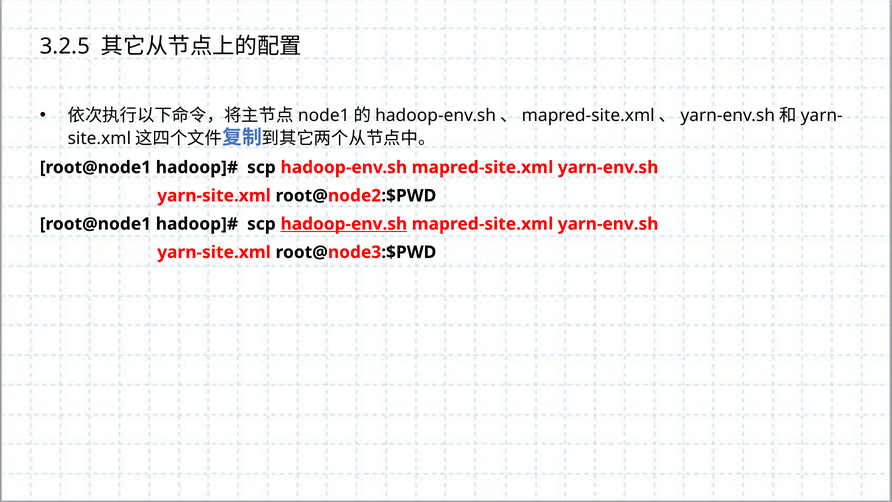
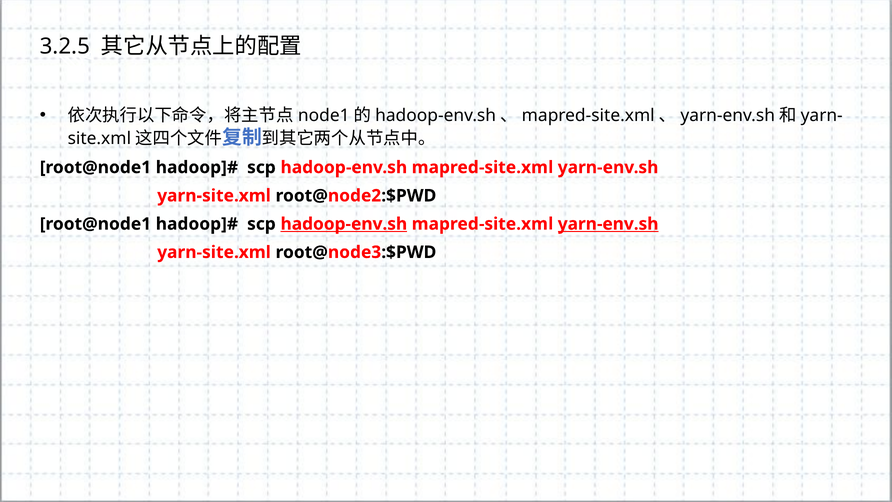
yarn-env.sh underline: none -> present (608, 224)
